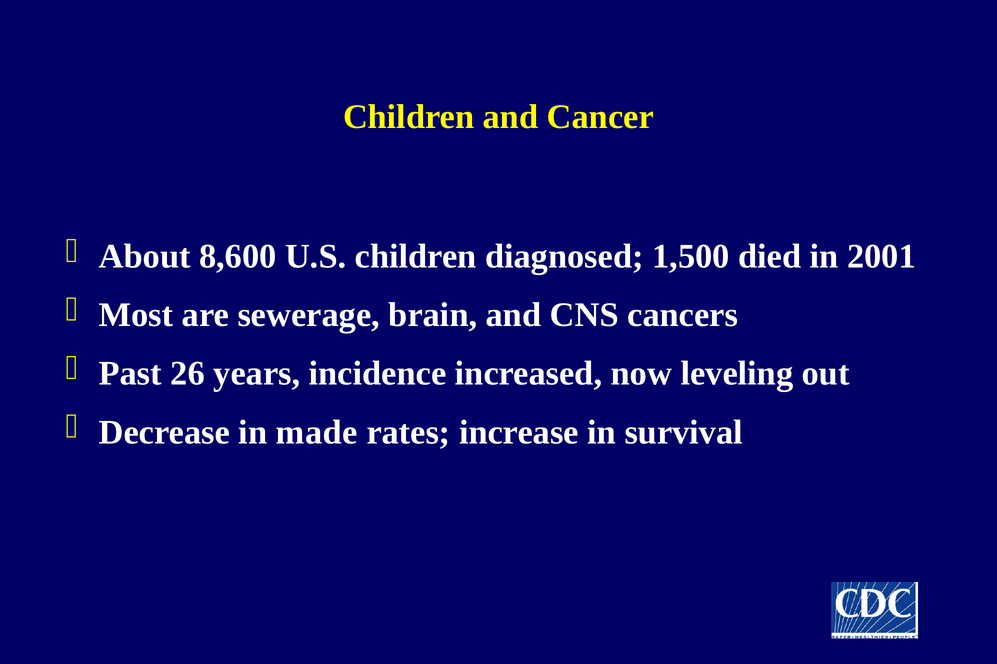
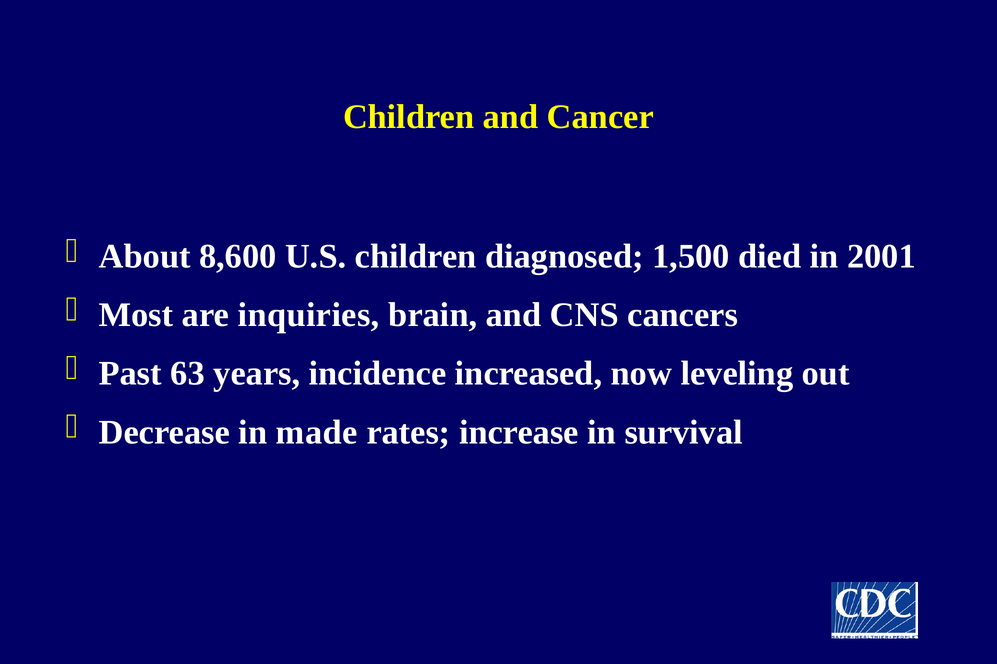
sewerage: sewerage -> inquiries (309, 315)
26: 26 -> 63 (188, 374)
